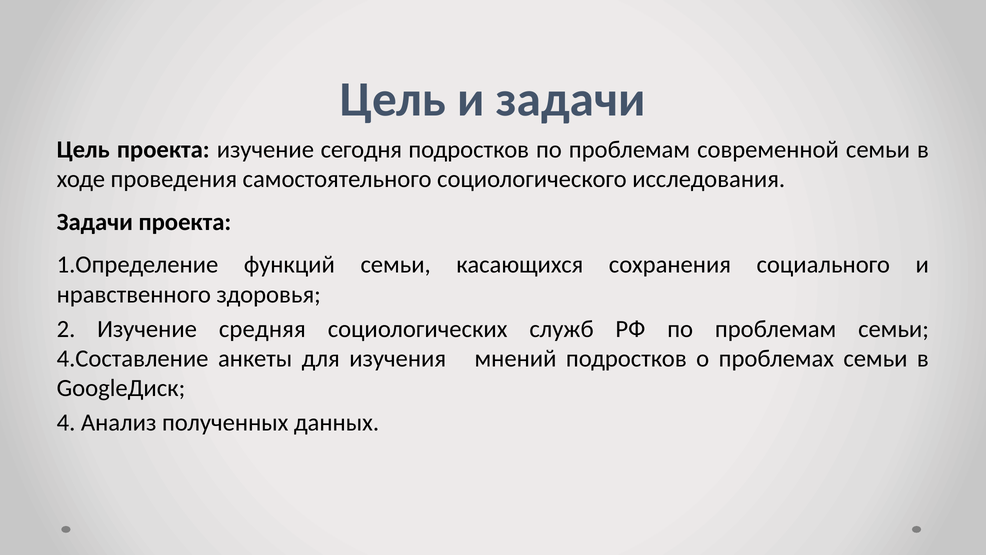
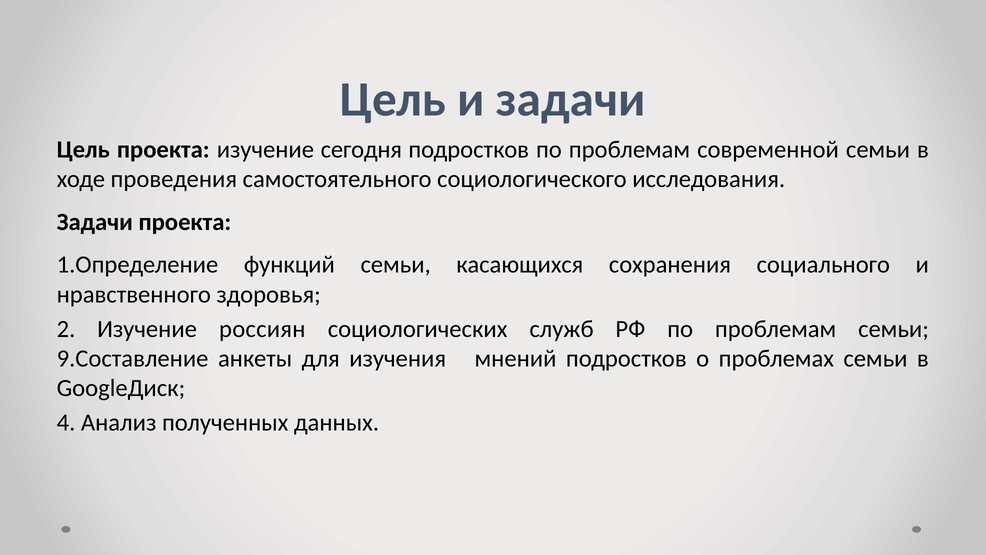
средняя: средняя -> россиян (262, 329)
4.Составление: 4.Составление -> 9.Составление (133, 358)
